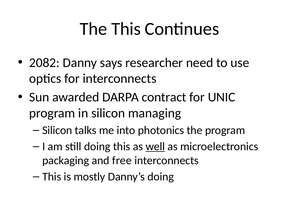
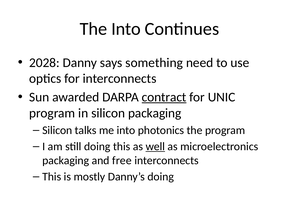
The This: This -> Into (126, 29)
2082: 2082 -> 2028 (44, 63)
researcher: researcher -> something (154, 63)
contract underline: none -> present (164, 97)
silicon managing: managing -> packaging (155, 113)
